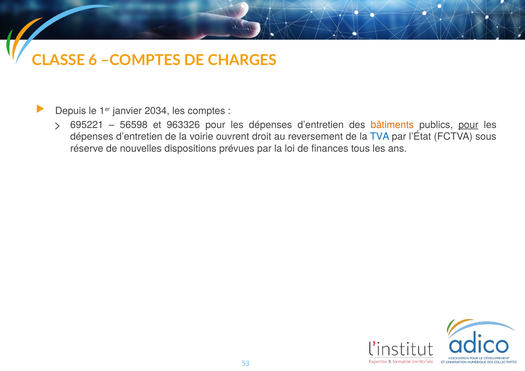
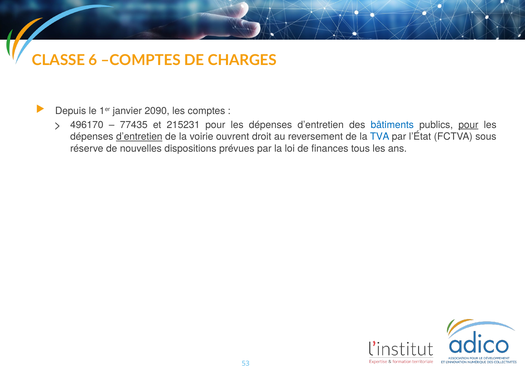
2034: 2034 -> 2090 (157, 111)
695221: 695221 -> 496170 (87, 125)
56598: 56598 -> 77435 (134, 125)
963326: 963326 -> 215231 (183, 125)
bâtiments colour: orange -> blue (392, 125)
d’entretien underline: none -> present (139, 137)
